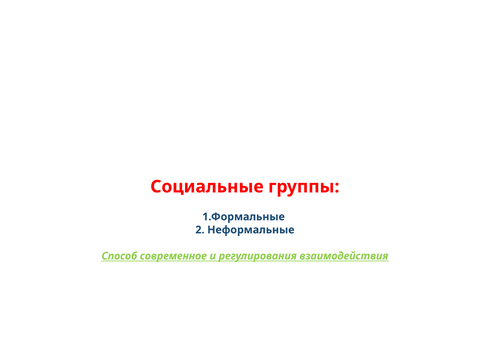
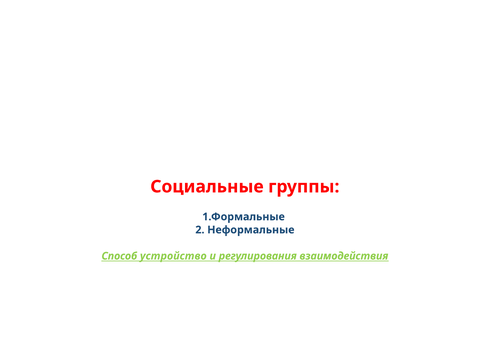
современное: современное -> устройство (173, 256)
